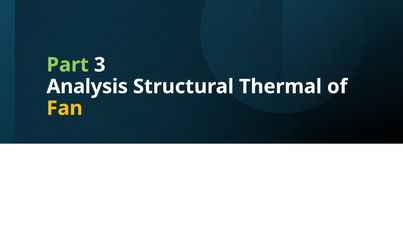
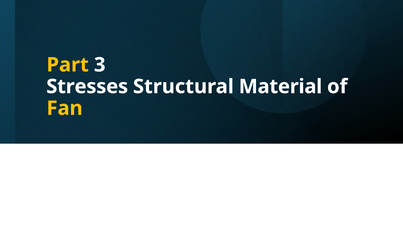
Part colour: light green -> yellow (68, 65)
Analysis: Analysis -> Stresses (87, 87)
Thermal: Thermal -> Material (281, 87)
